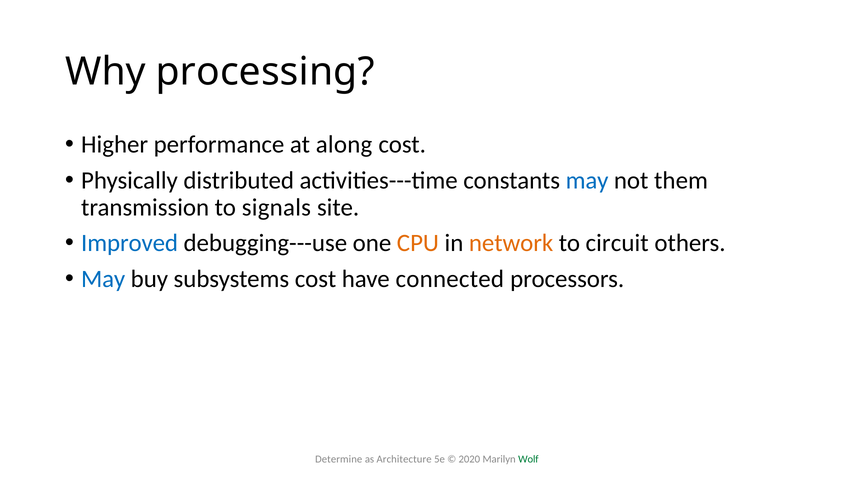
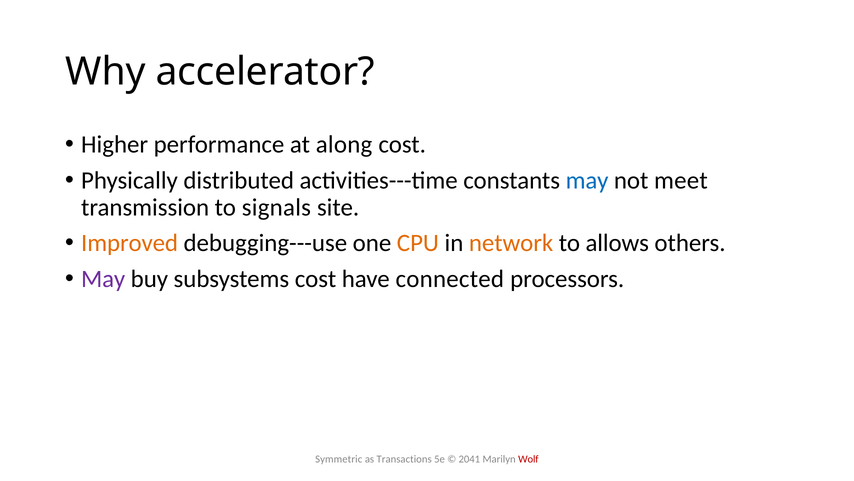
processing: processing -> accelerator (265, 72)
them: them -> meet (681, 180)
Improved colour: blue -> orange (130, 243)
circuit: circuit -> allows (617, 243)
May colour: blue -> purple (103, 279)
Determine: Determine -> Symmetric (339, 459)
Architecture: Architecture -> Transactions (404, 459)
2020: 2020 -> 2041 (469, 459)
Wolf colour: green -> red (528, 459)
